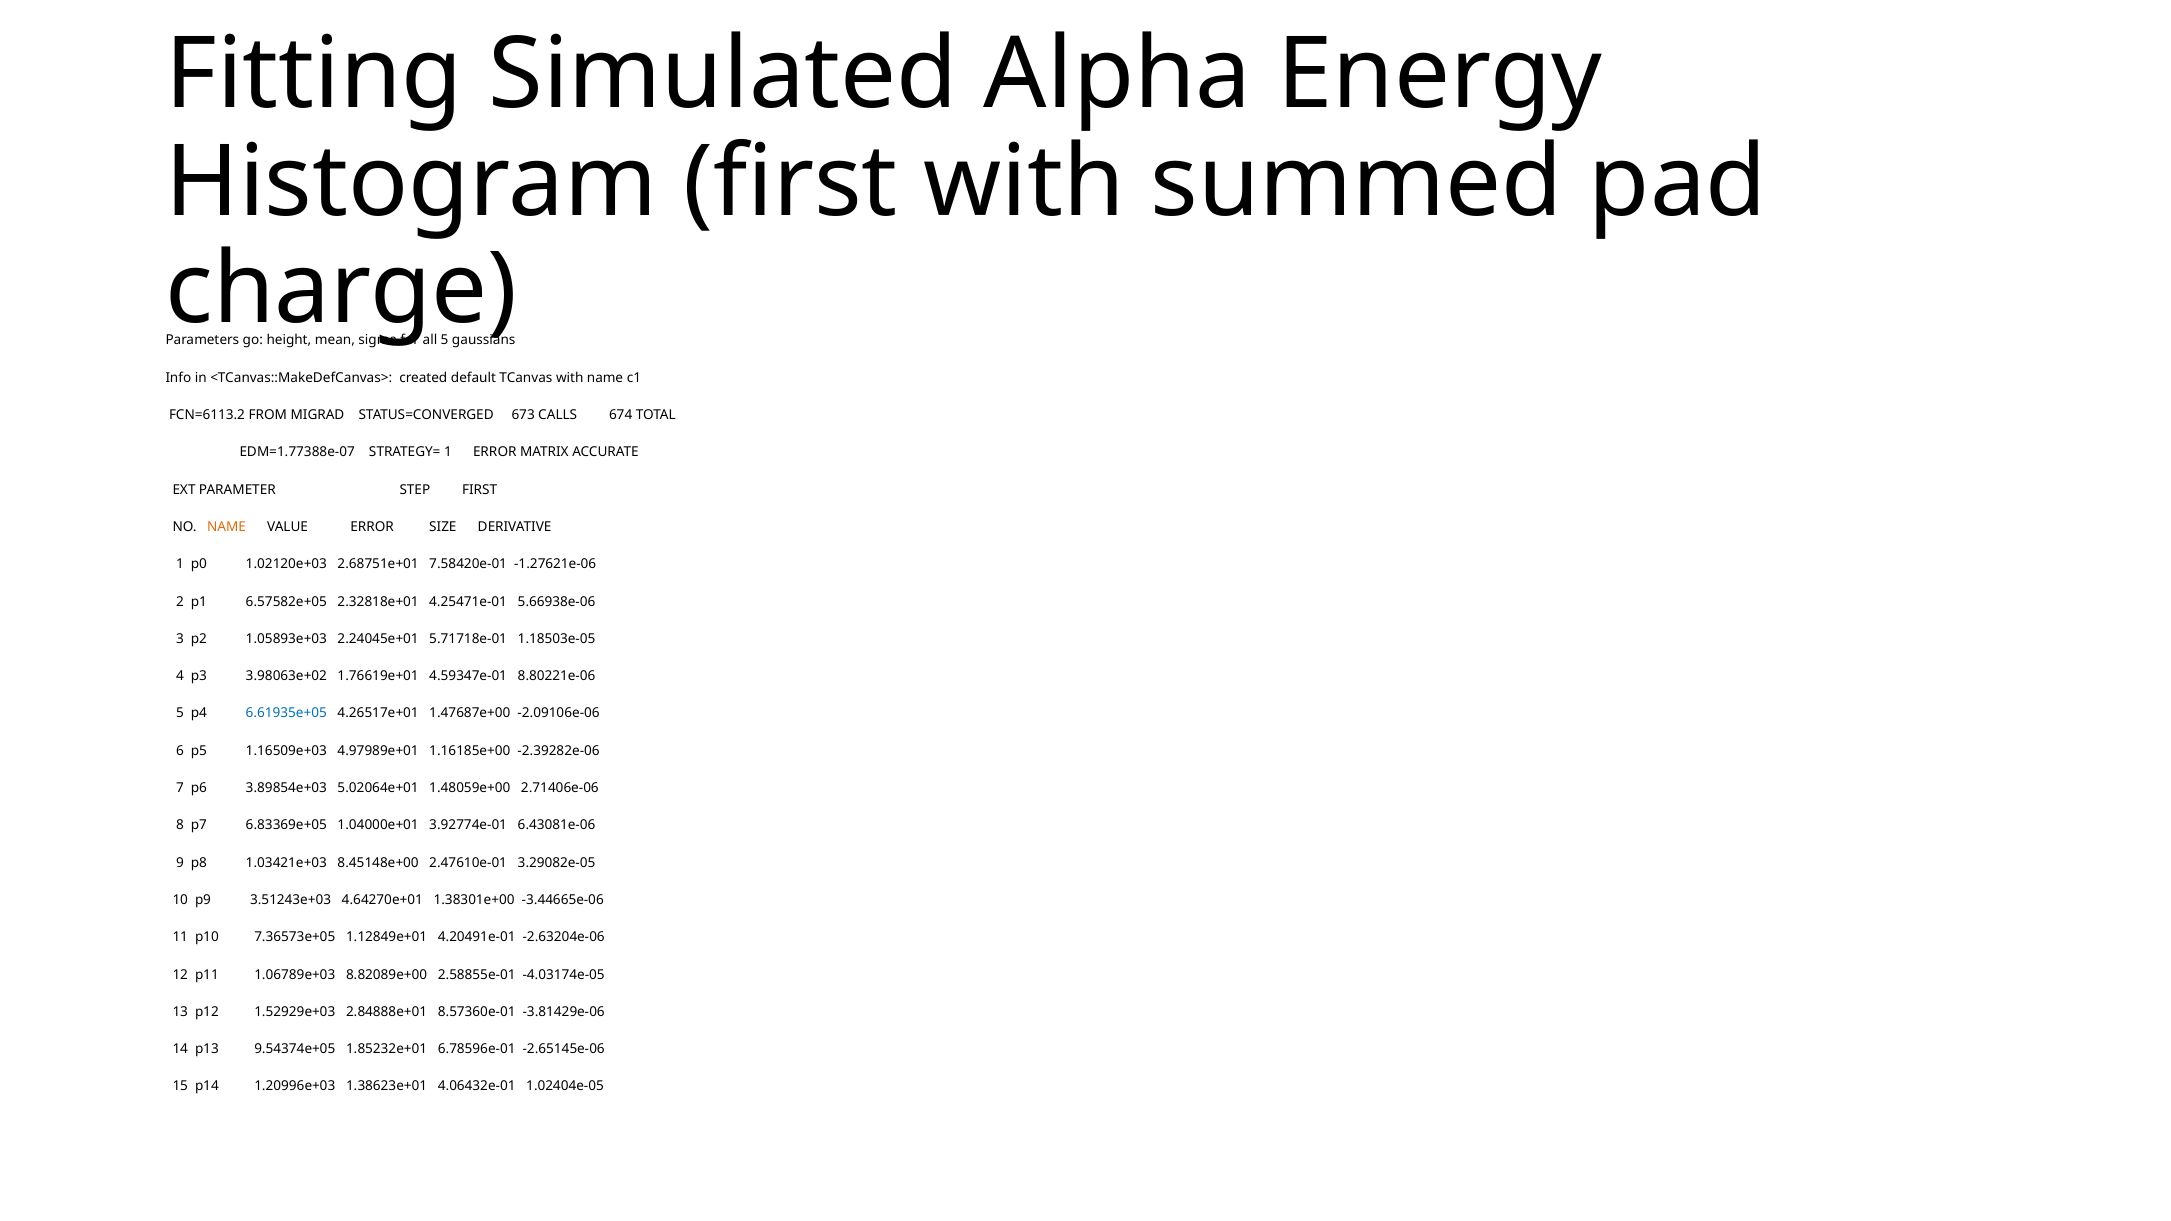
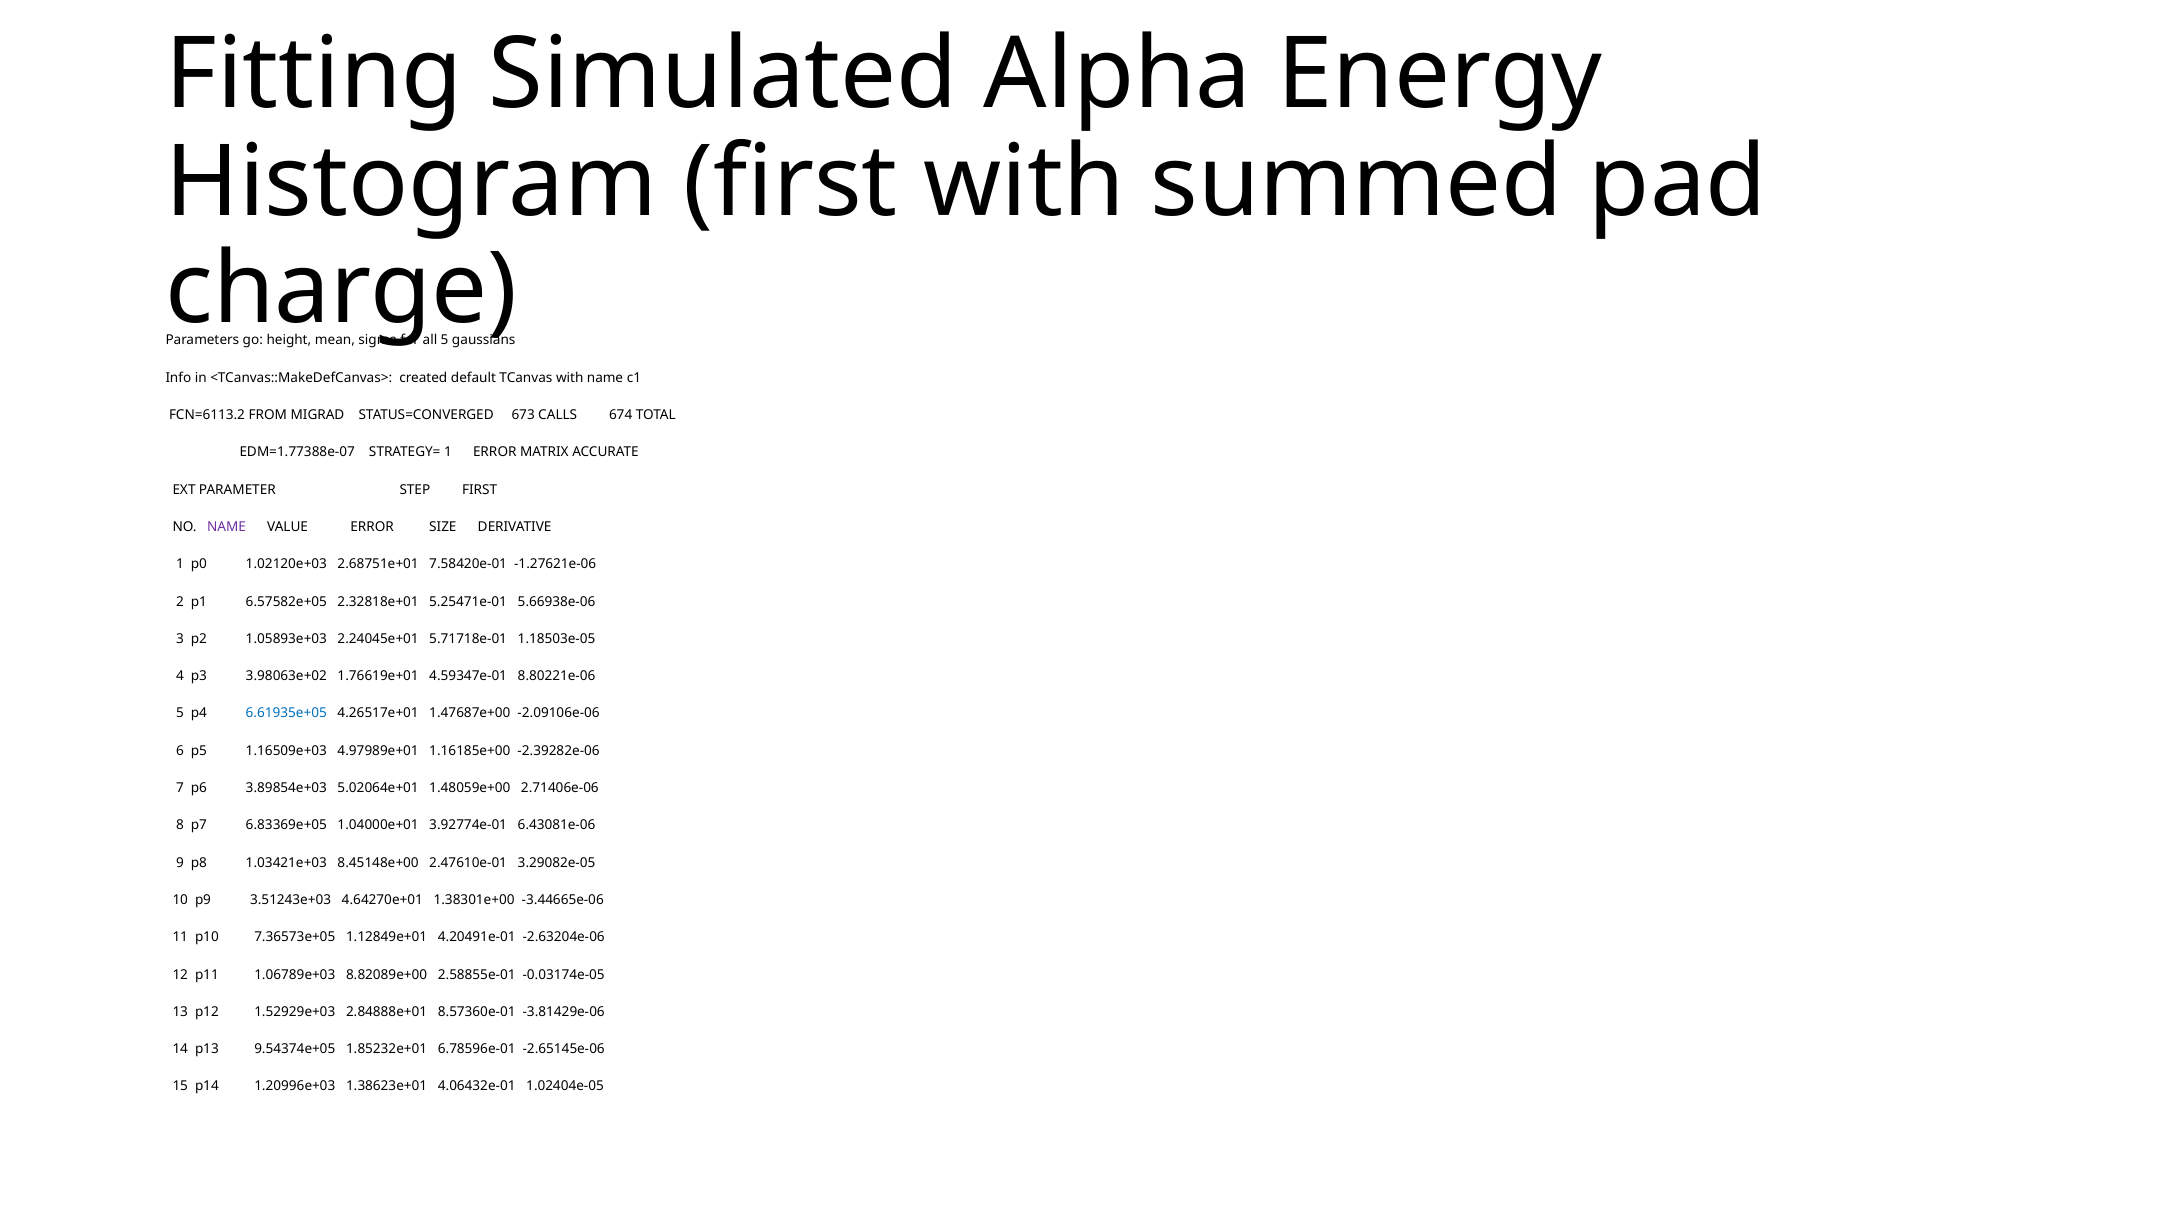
NAME colour: orange -> purple (227, 527)
4.25471e-01: 4.25471e-01 -> 5.25471e-01 (468, 602)
-4.03174e-05: -4.03174e-05 -> -0.03174e-05 (564, 975)
